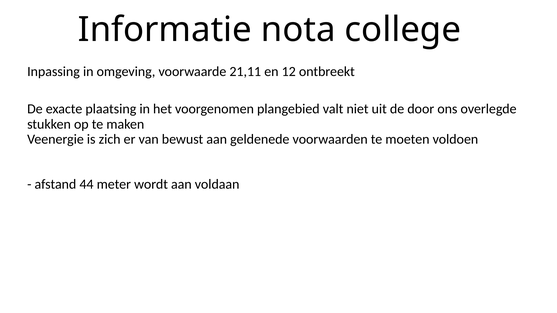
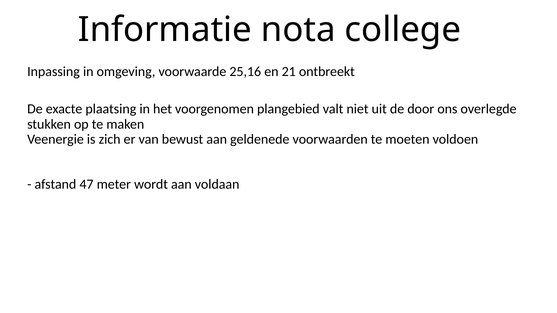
21,11: 21,11 -> 25,16 (245, 72)
12: 12 -> 21 (289, 72)
44: 44 -> 47 (86, 184)
